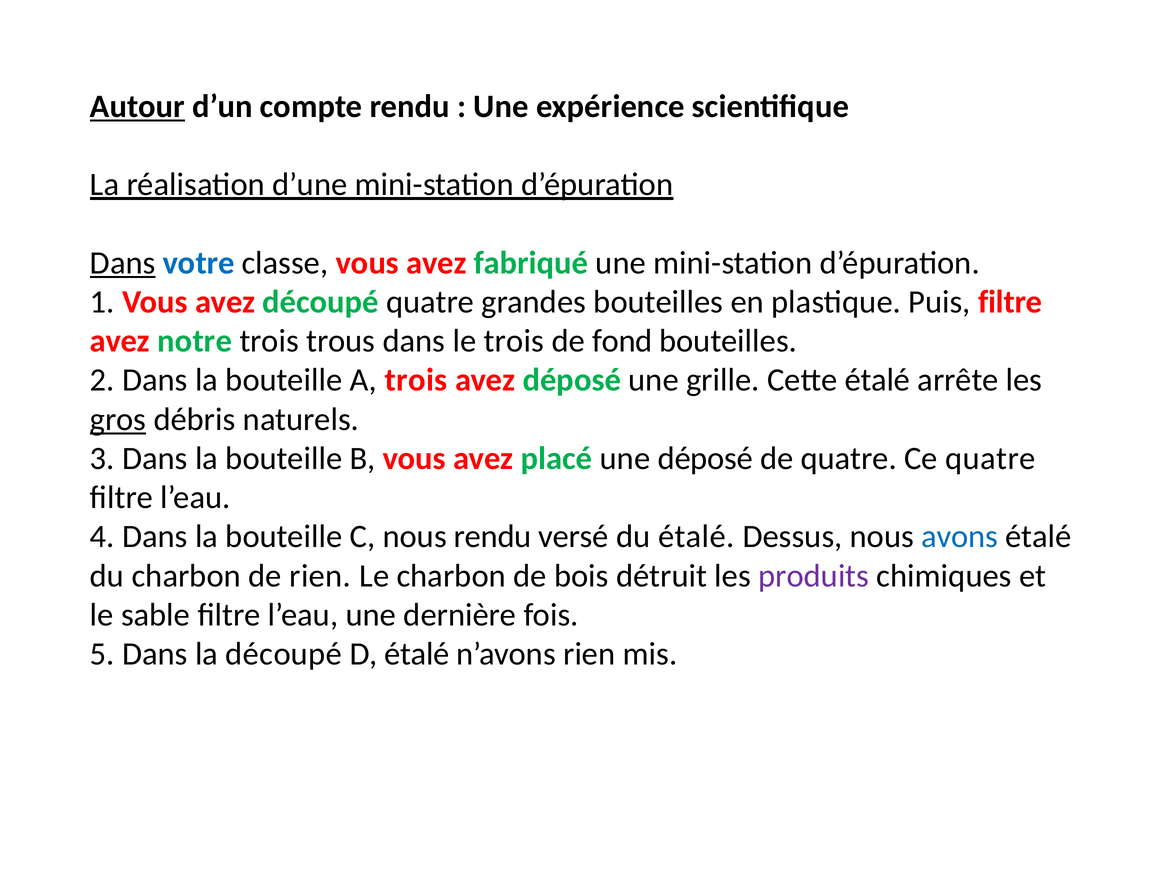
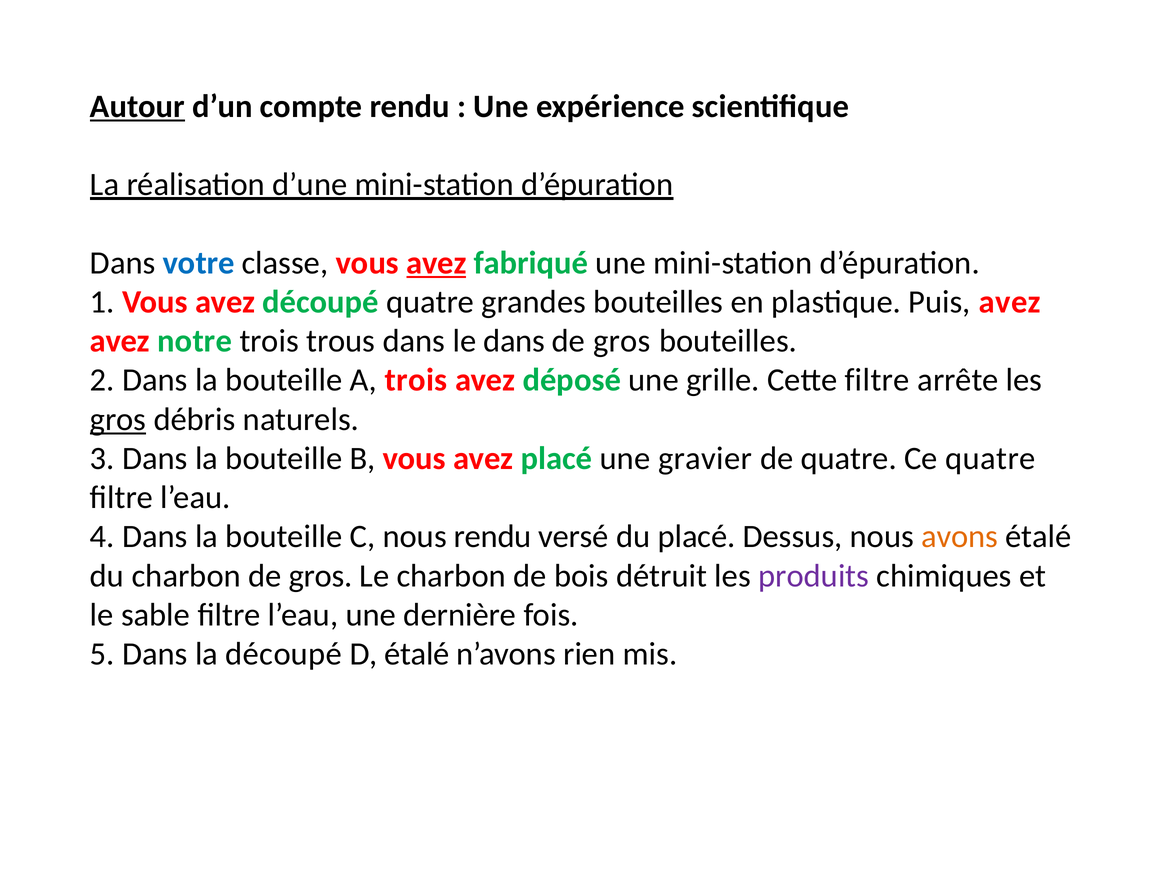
Dans underline: present -> none (123, 263)
avez underline: none -> present (436, 263)
Puis filtre: filtre -> avez (1010, 302)
le trois: trois -> dans (514, 341)
fond: fond -> gros (622, 341)
Cette étalé: étalé -> filtre (877, 380)
une déposé: déposé -> gravier (705, 458)
du étalé: étalé -> placé (697, 536)
avons colour: blue -> orange (960, 536)
charbon de rien: rien -> gros (321, 576)
